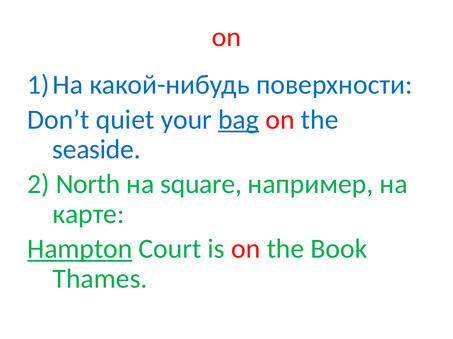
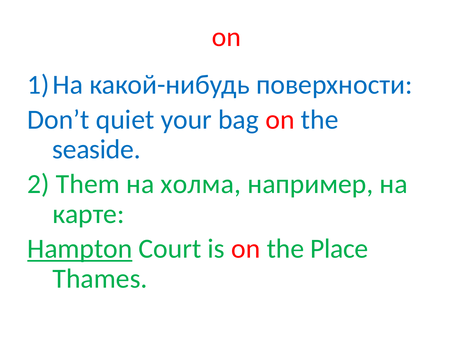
bag underline: present -> none (239, 120)
North: North -> Them (88, 185)
square: square -> холма (201, 185)
Book: Book -> Place (339, 249)
